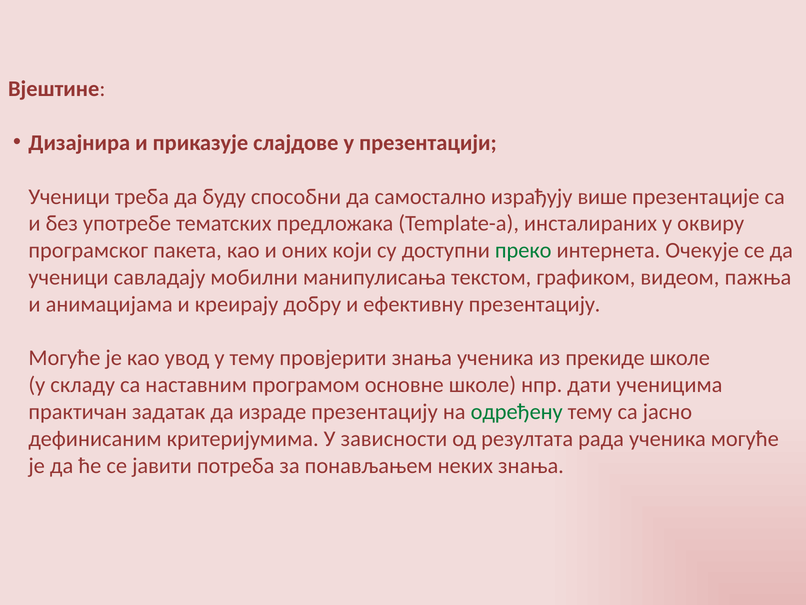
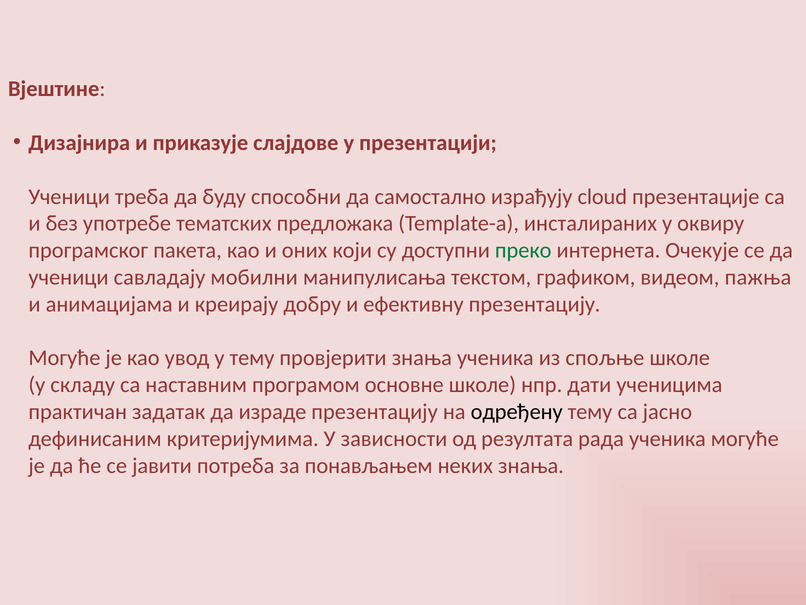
више: више -> cloud (602, 196)
прекиде: прекиде -> спољње (605, 358)
одређену colour: green -> black (517, 412)
